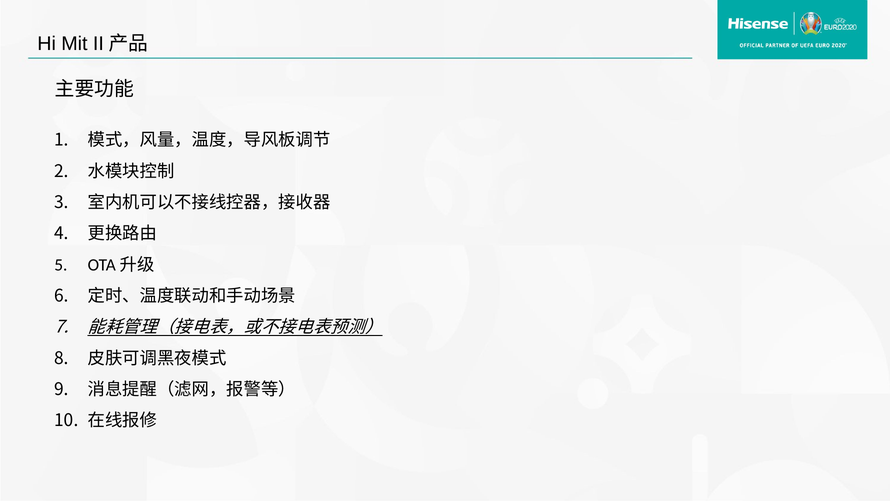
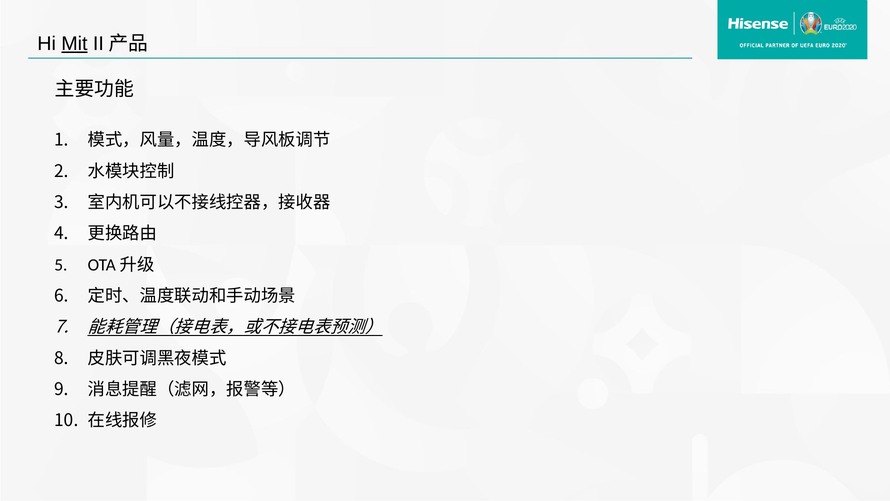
Mit underline: none -> present (74, 44)
